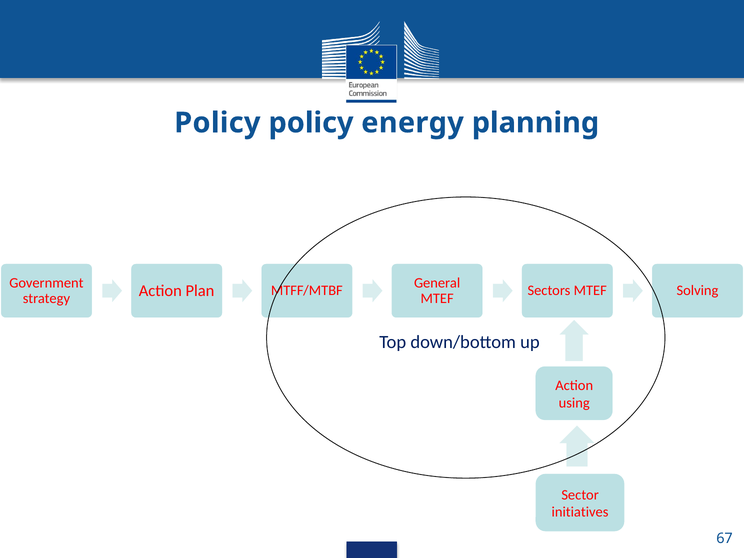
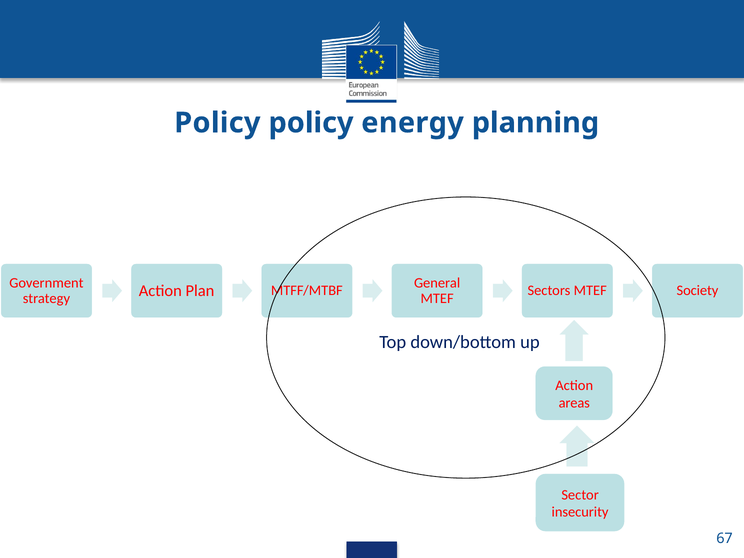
Solving: Solving -> Society (697, 291)
using: using -> areas (574, 403)
initiatives: initiatives -> insecurity (580, 512)
